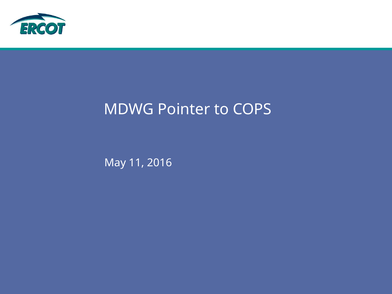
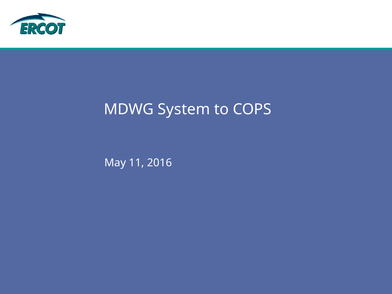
Pointer: Pointer -> System (184, 109)
